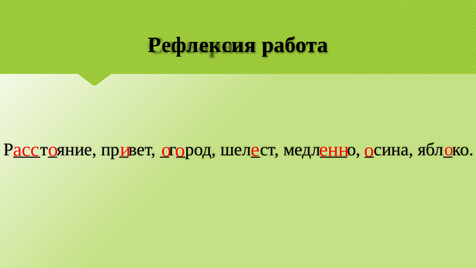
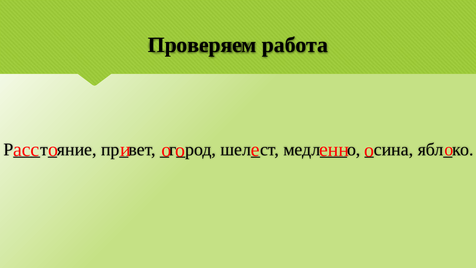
Рефлексия: Рефлексия -> Проверяем (202, 45)
